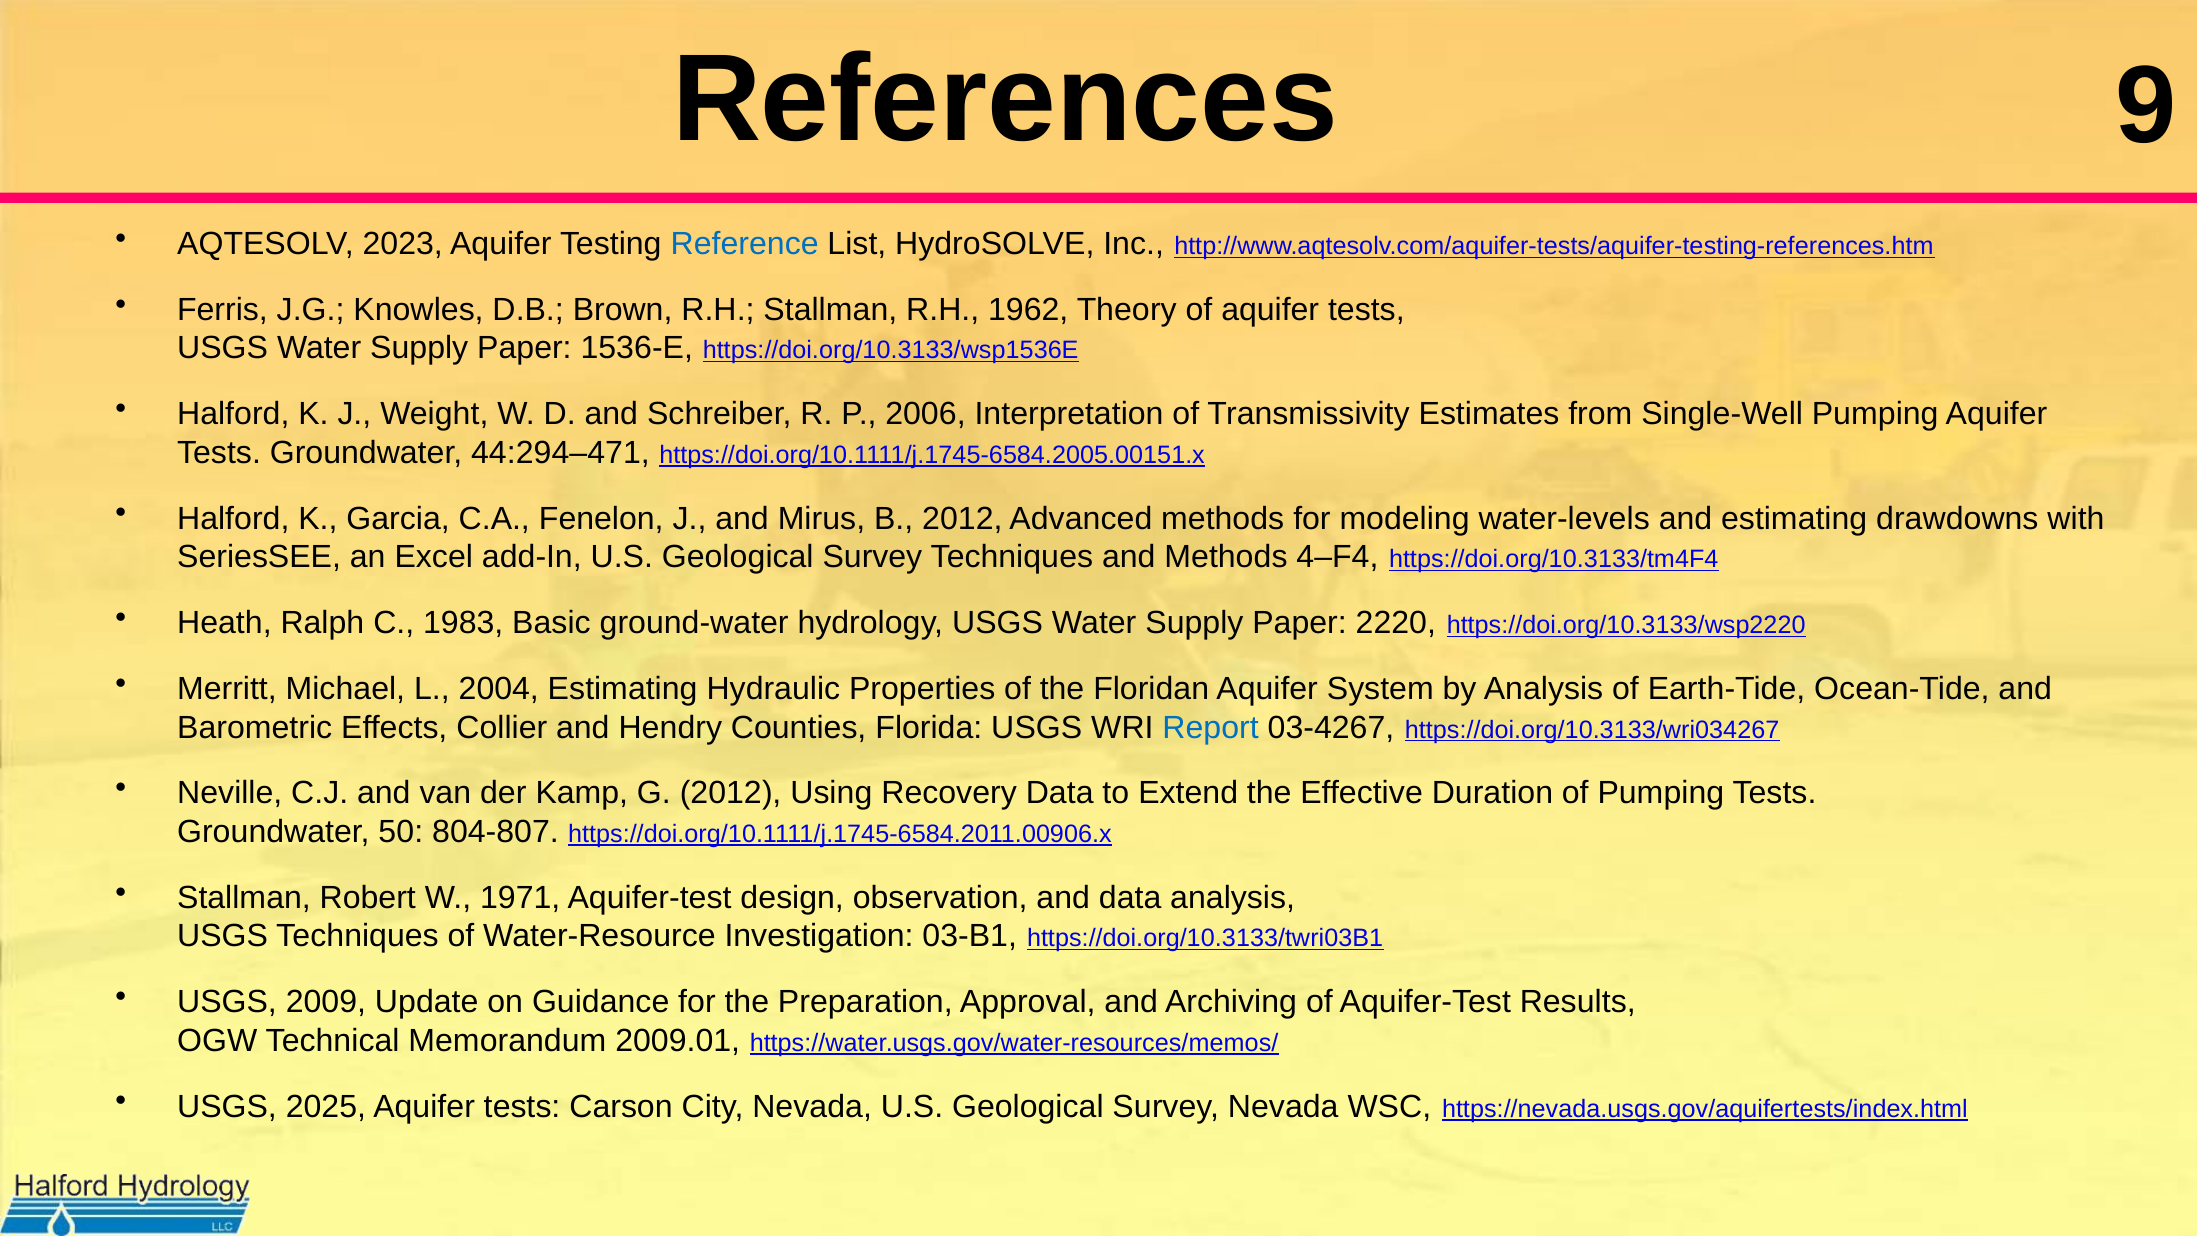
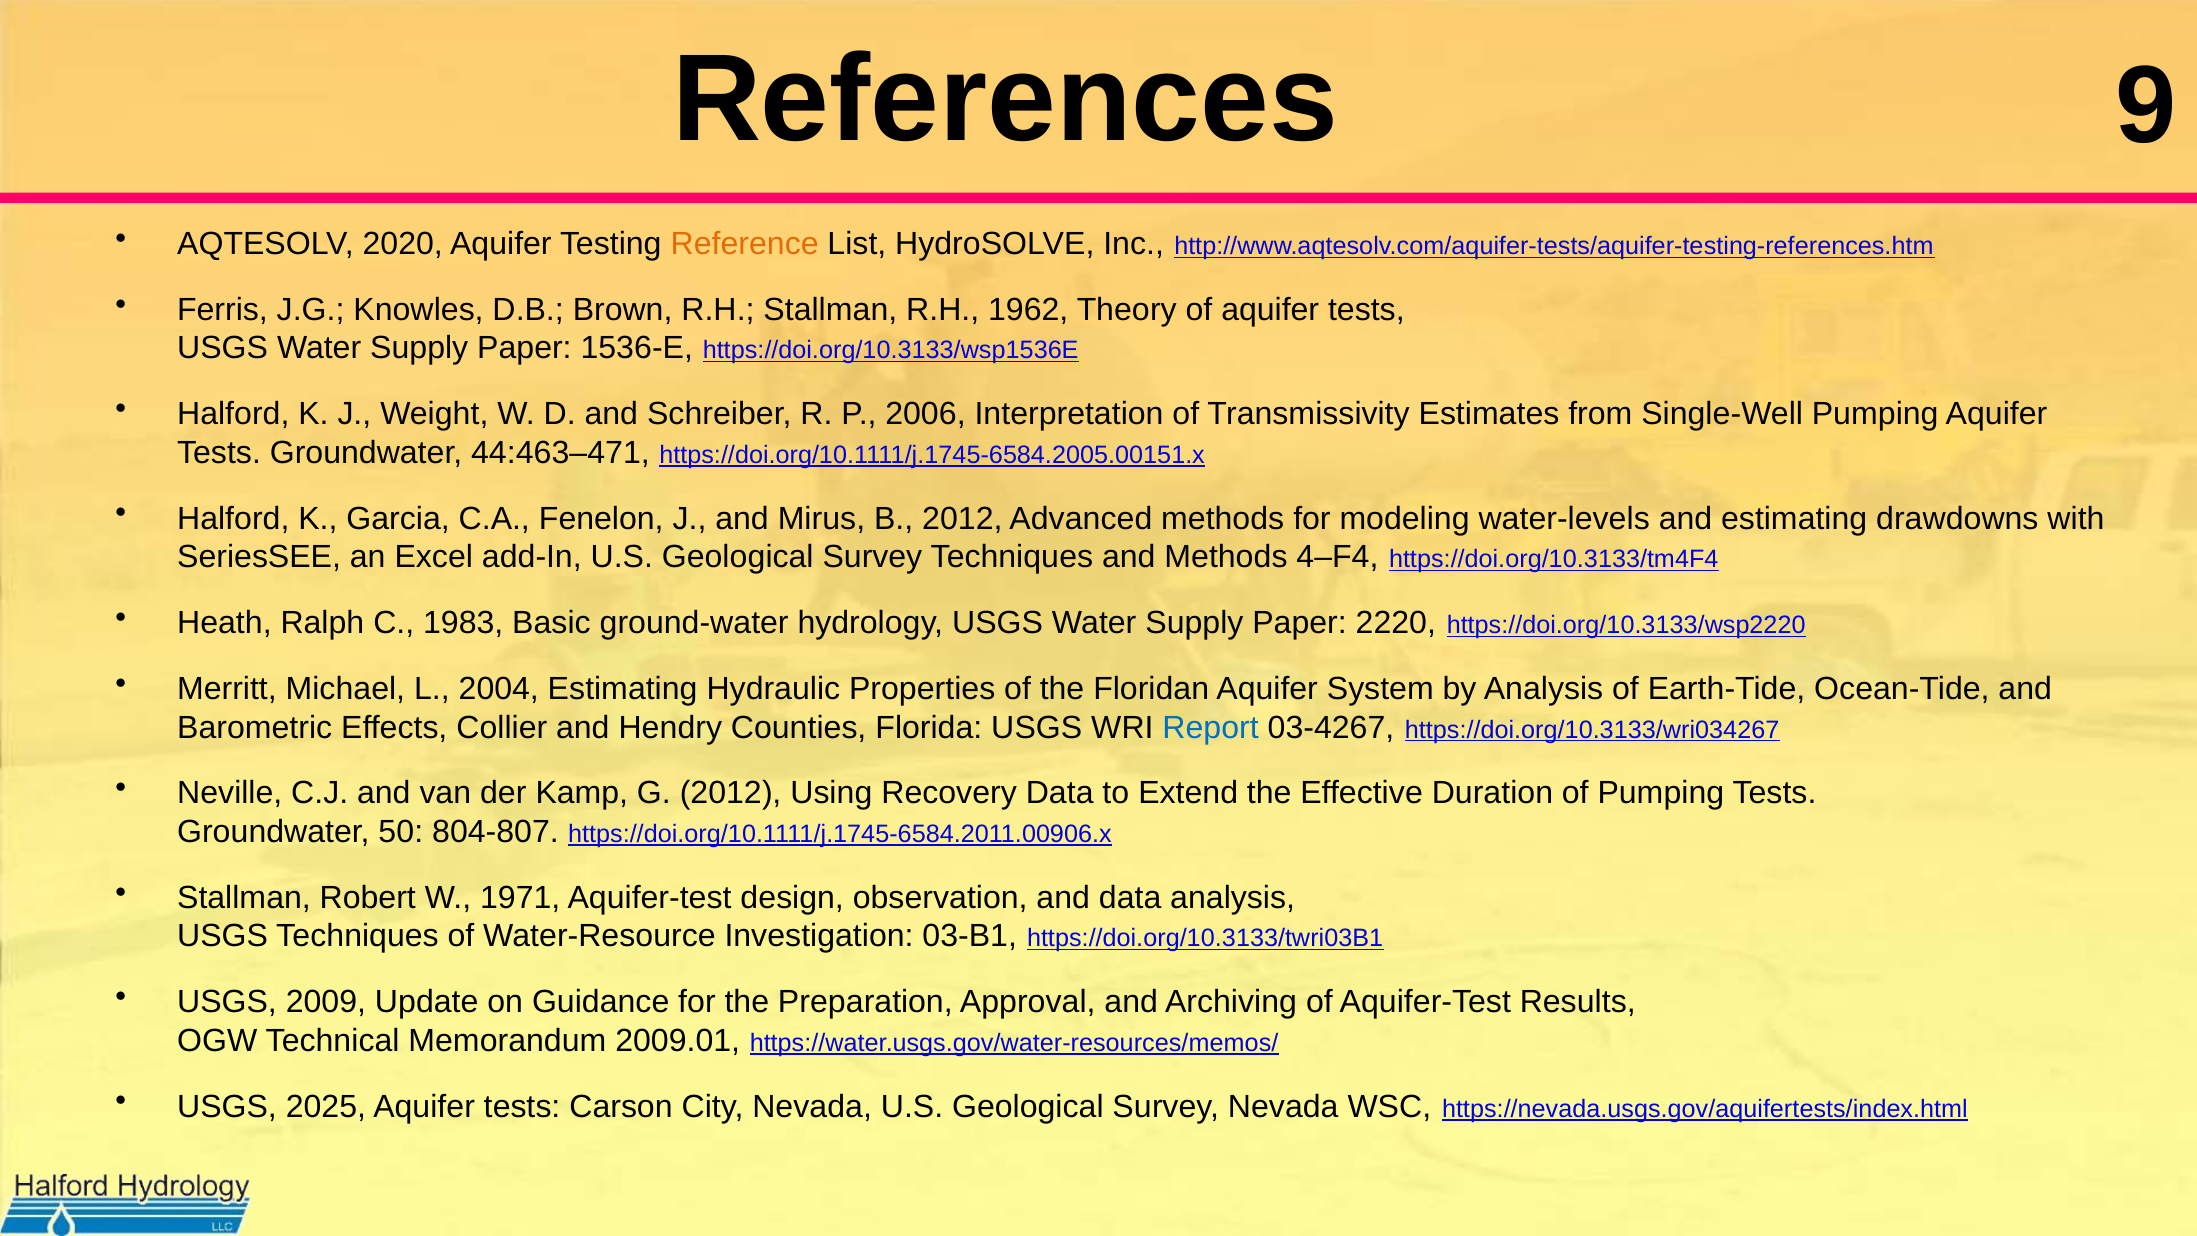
2023: 2023 -> 2020 (403, 244)
Reference colour: blue -> orange (745, 244)
44:294–471: 44:294–471 -> 44:463–471 (560, 453)
